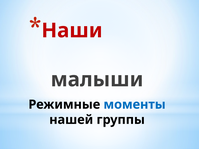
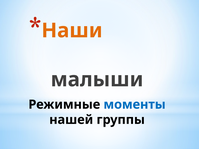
Наши colour: red -> orange (72, 31)
